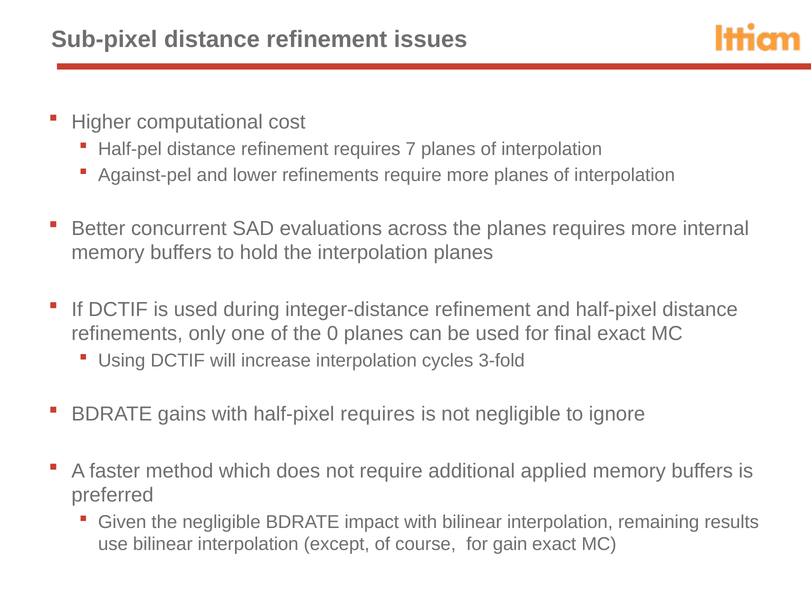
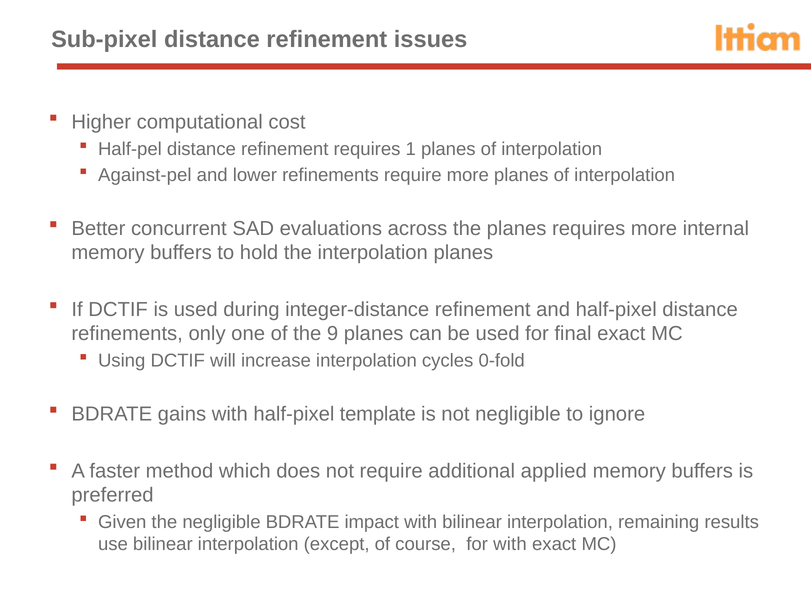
7: 7 -> 1 (411, 149)
0: 0 -> 9 (333, 334)
3-fold: 3-fold -> 0-fold (502, 361)
half-pixel requires: requires -> template (378, 414)
for gain: gain -> with (510, 545)
